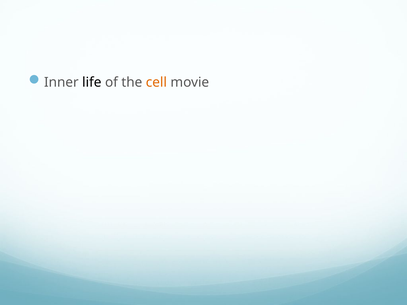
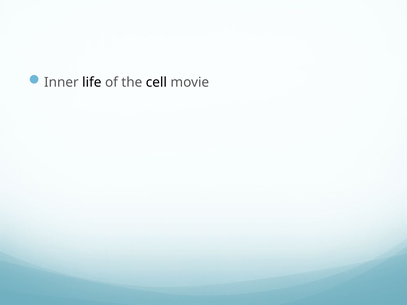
cell colour: orange -> black (156, 82)
